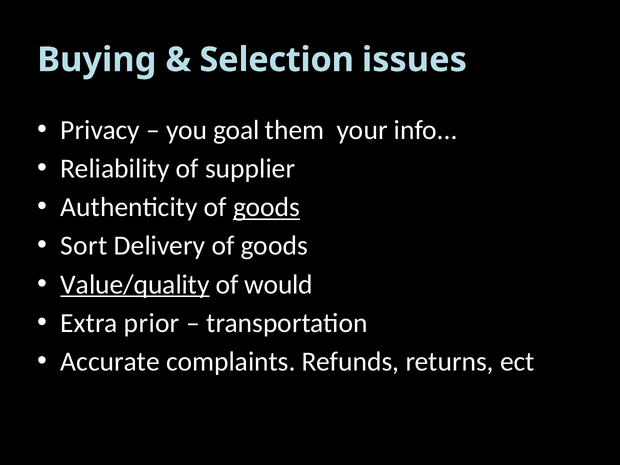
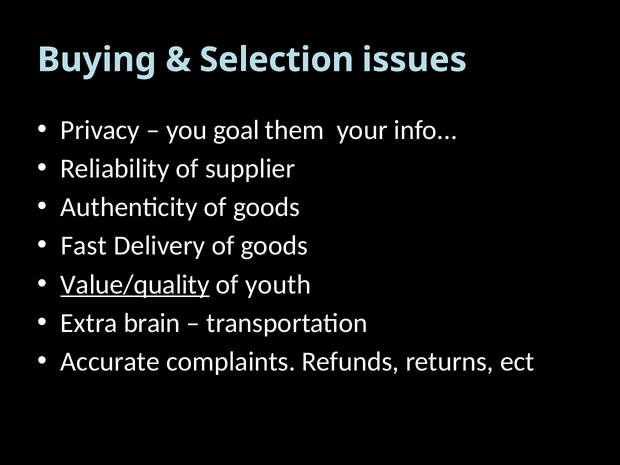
goods underline: present -> none (267, 207)
Sort: Sort -> Fast (84, 246)
would: would -> youth (278, 284)
prior: prior -> brain (152, 323)
